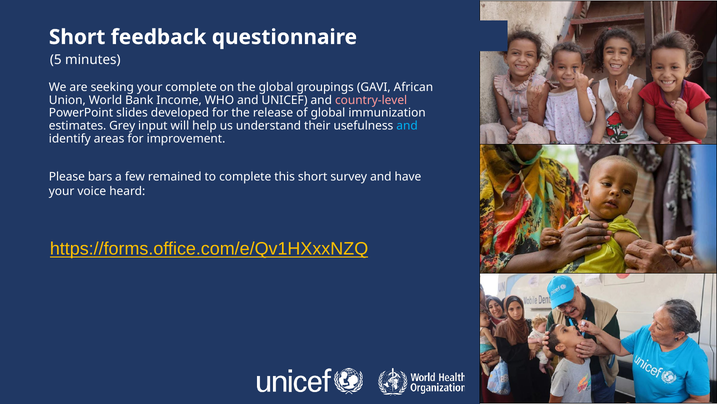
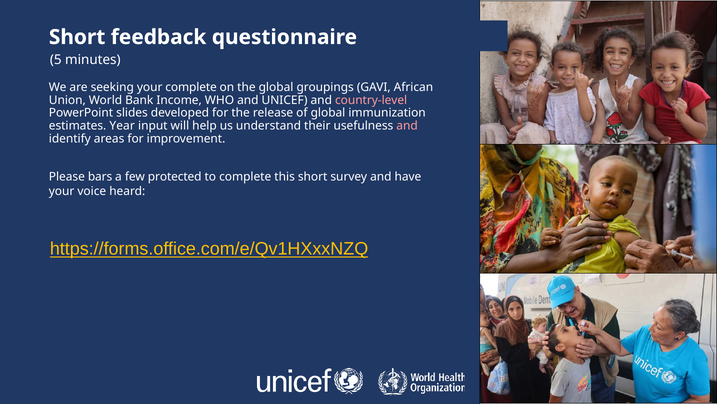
Grey: Grey -> Year (122, 126)
and colour: light blue -> pink (407, 126)
remained: remained -> protected (175, 177)
